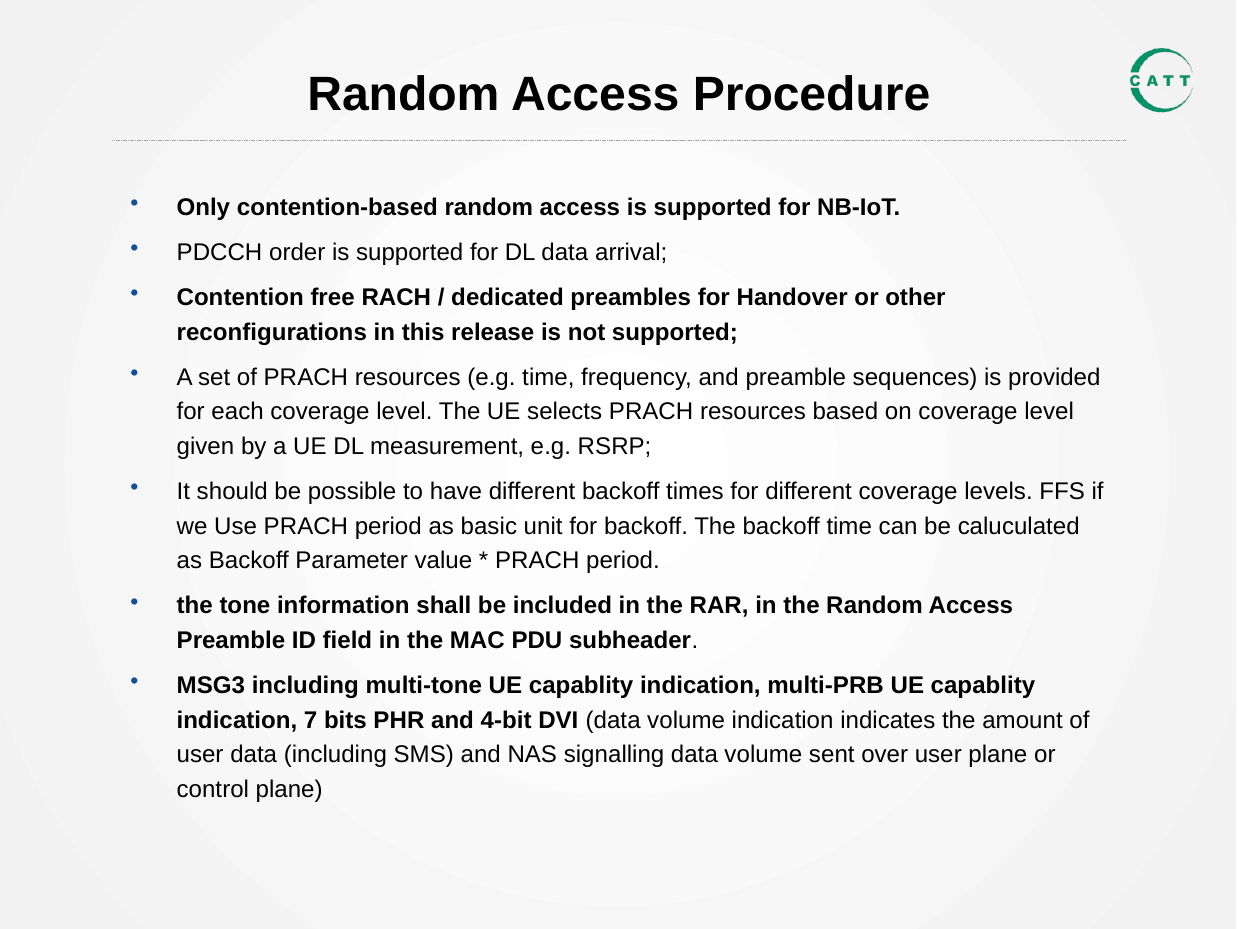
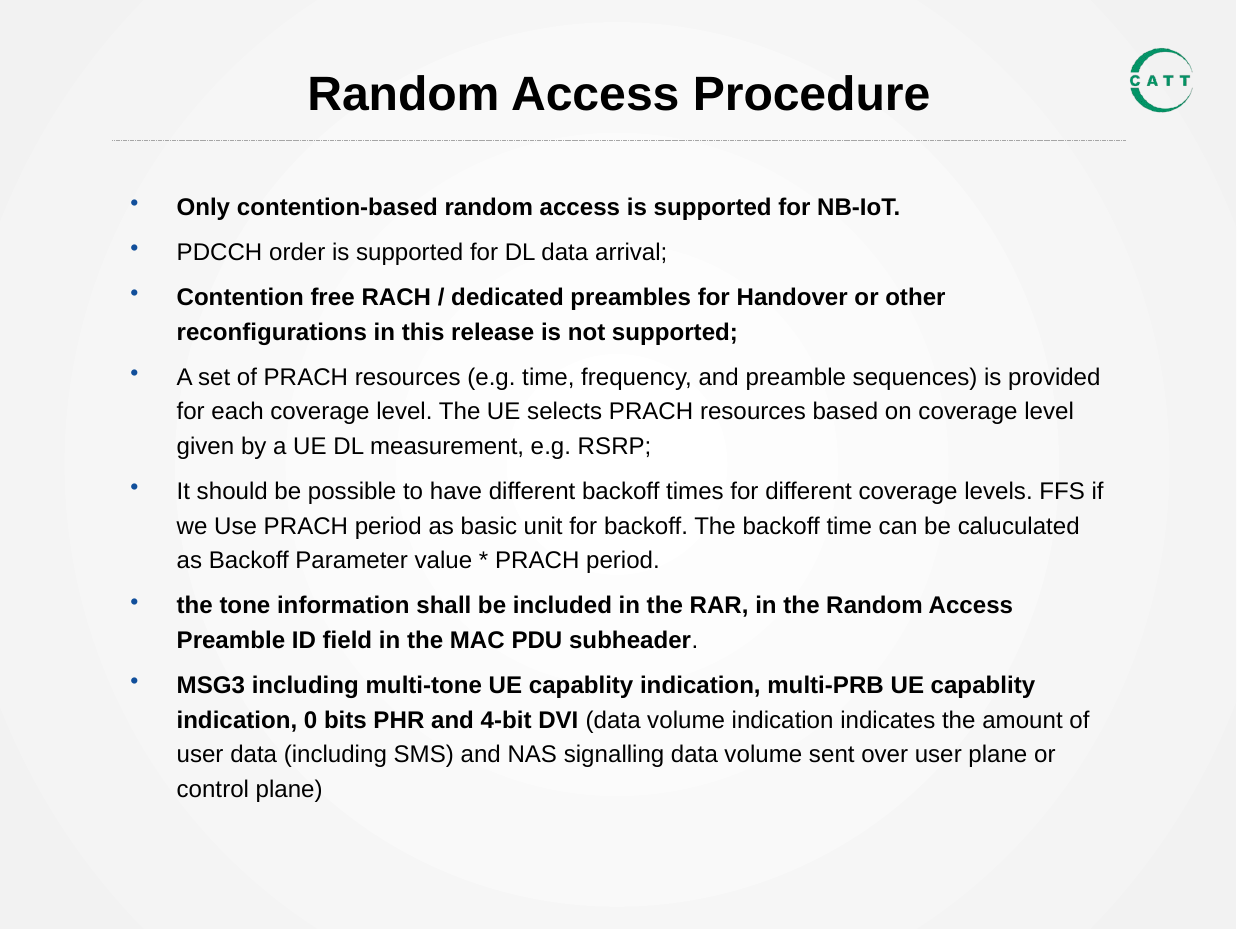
7: 7 -> 0 (311, 720)
